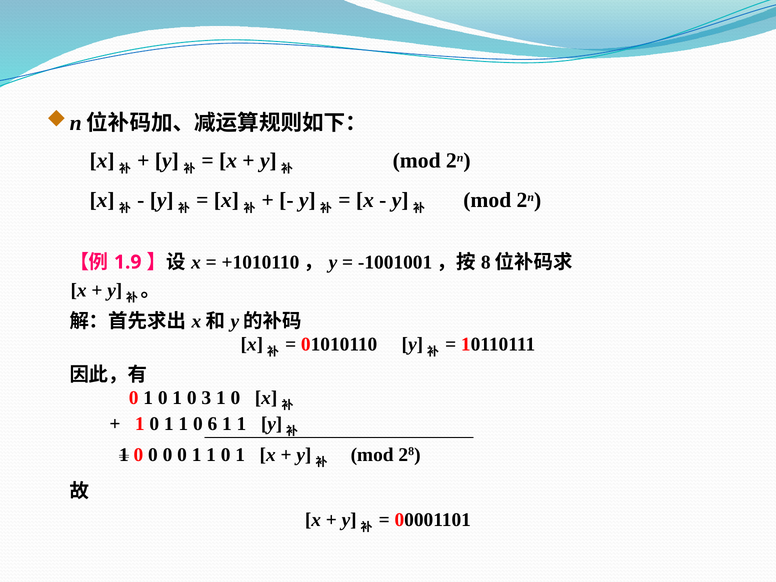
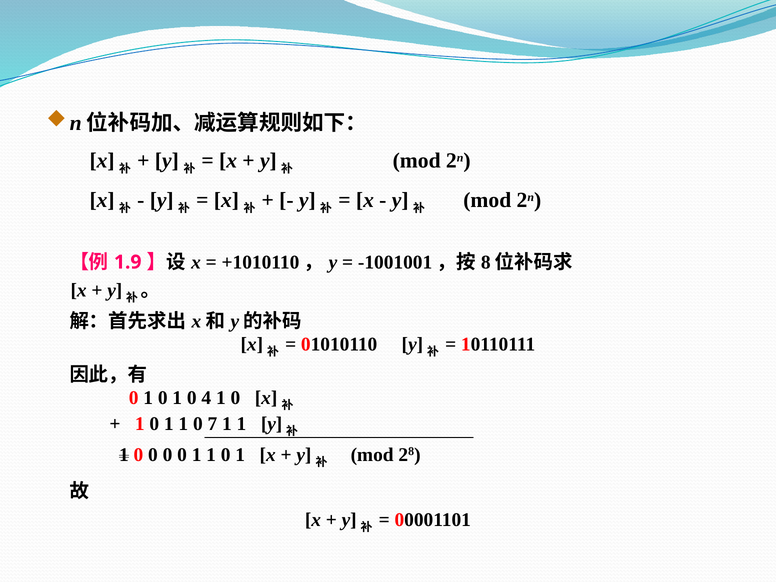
3: 3 -> 4 (206, 398)
6: 6 -> 7 (212, 424)
